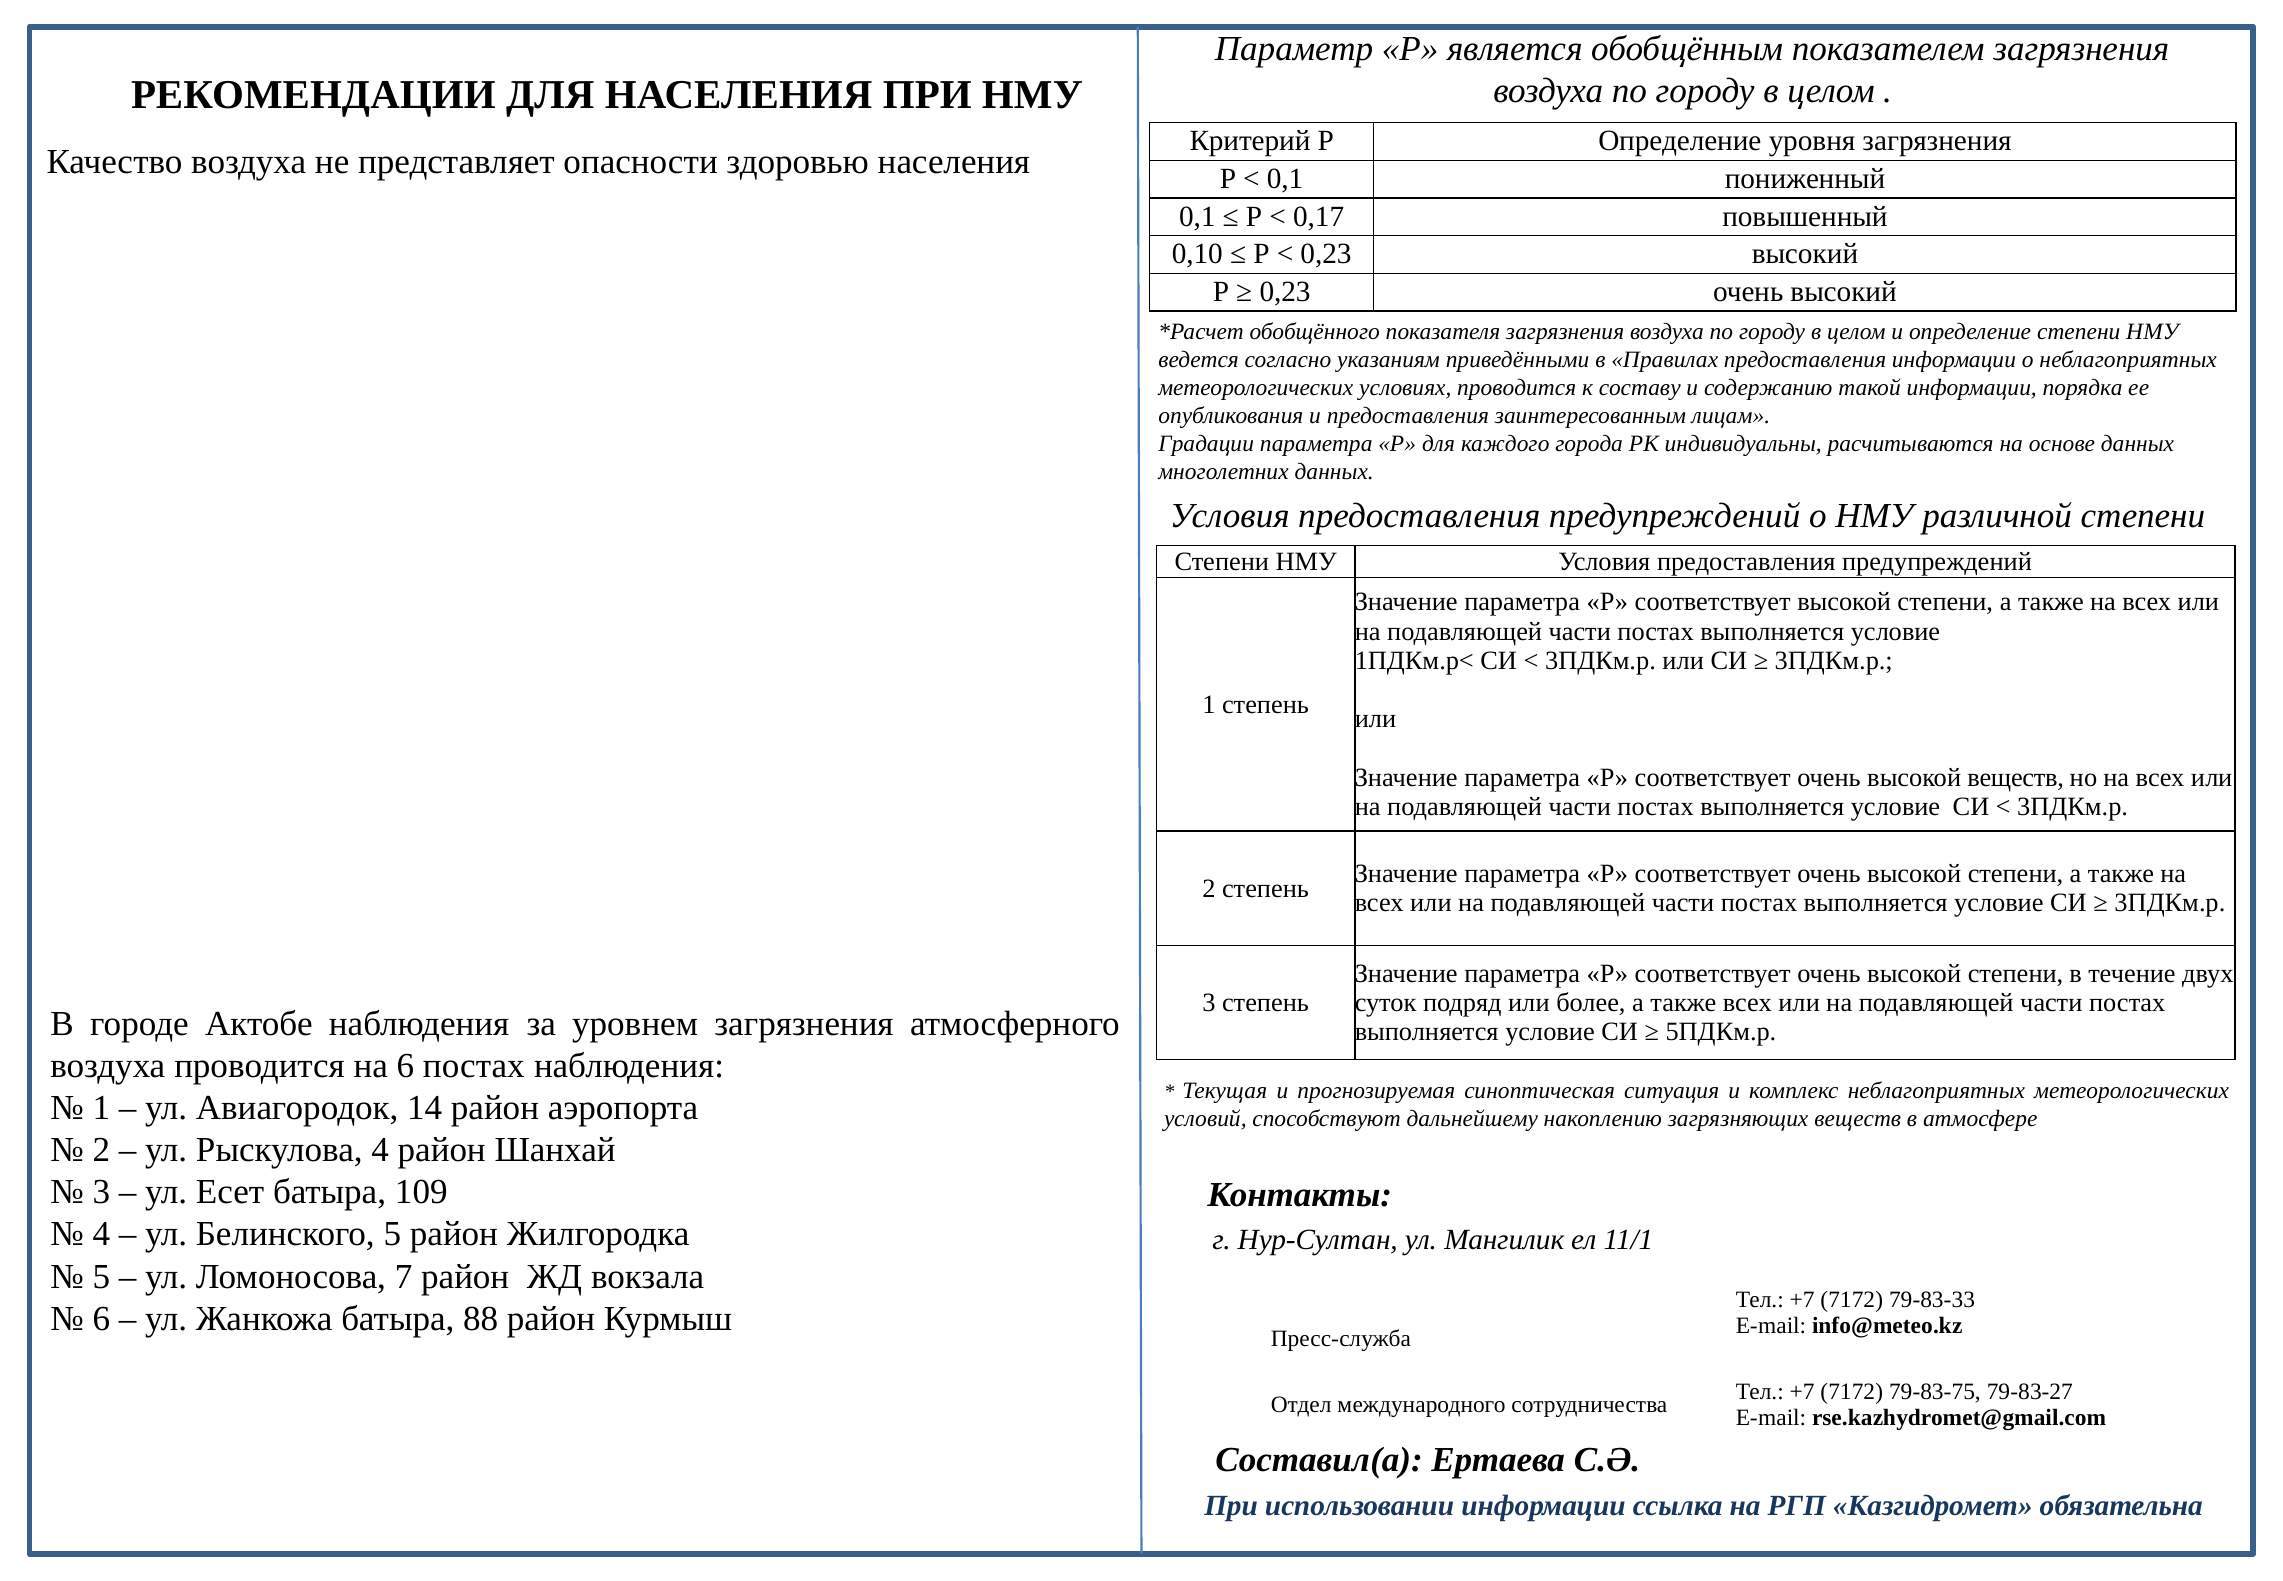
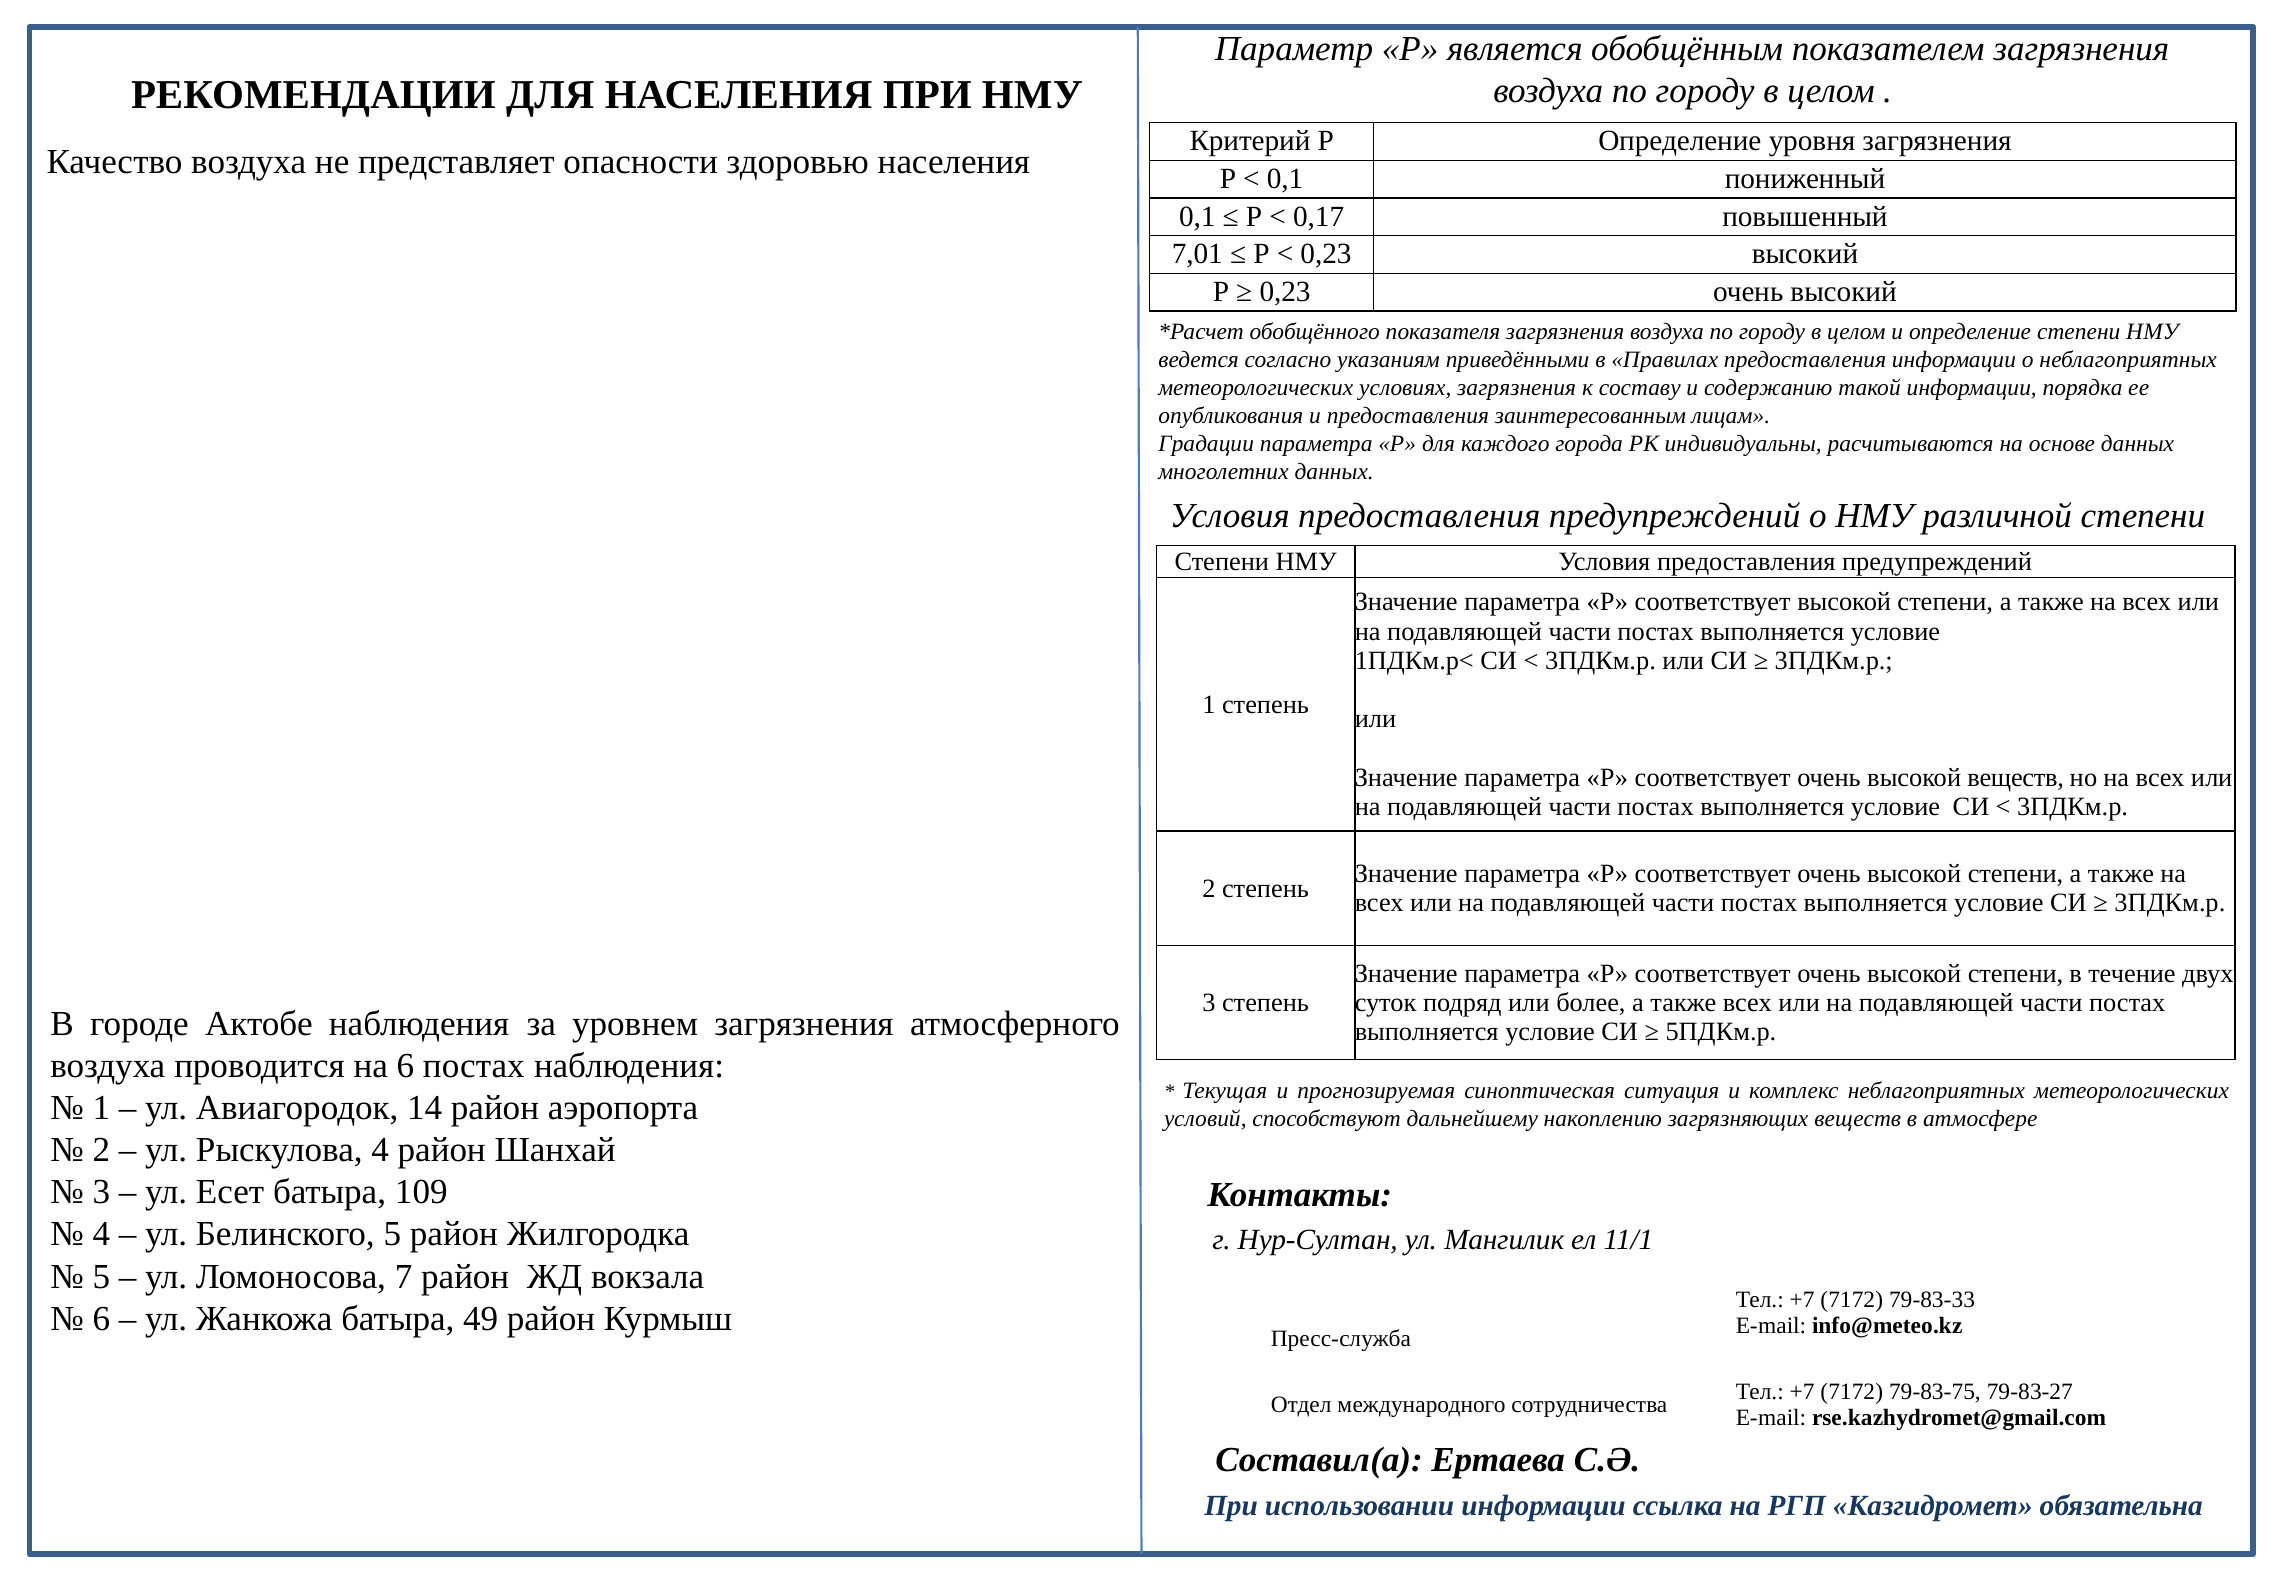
0,10: 0,10 -> 7,01 (1197, 254)
условиях проводится: проводится -> загрязнения (1517, 387)
88: 88 -> 49 (481, 1318)
